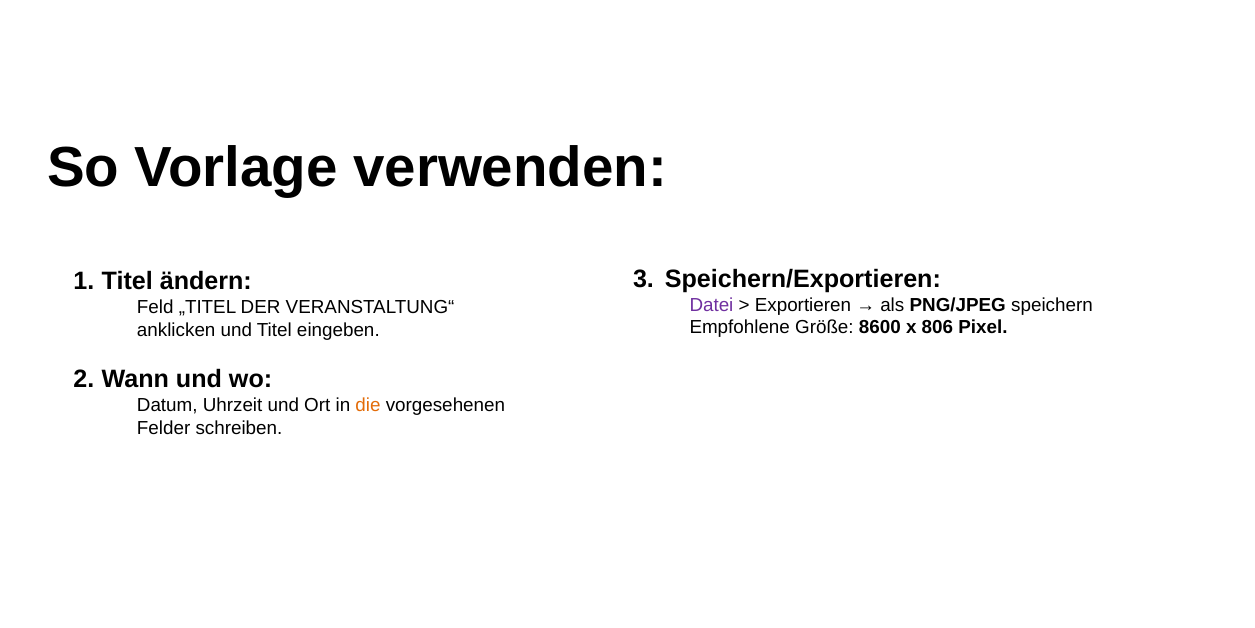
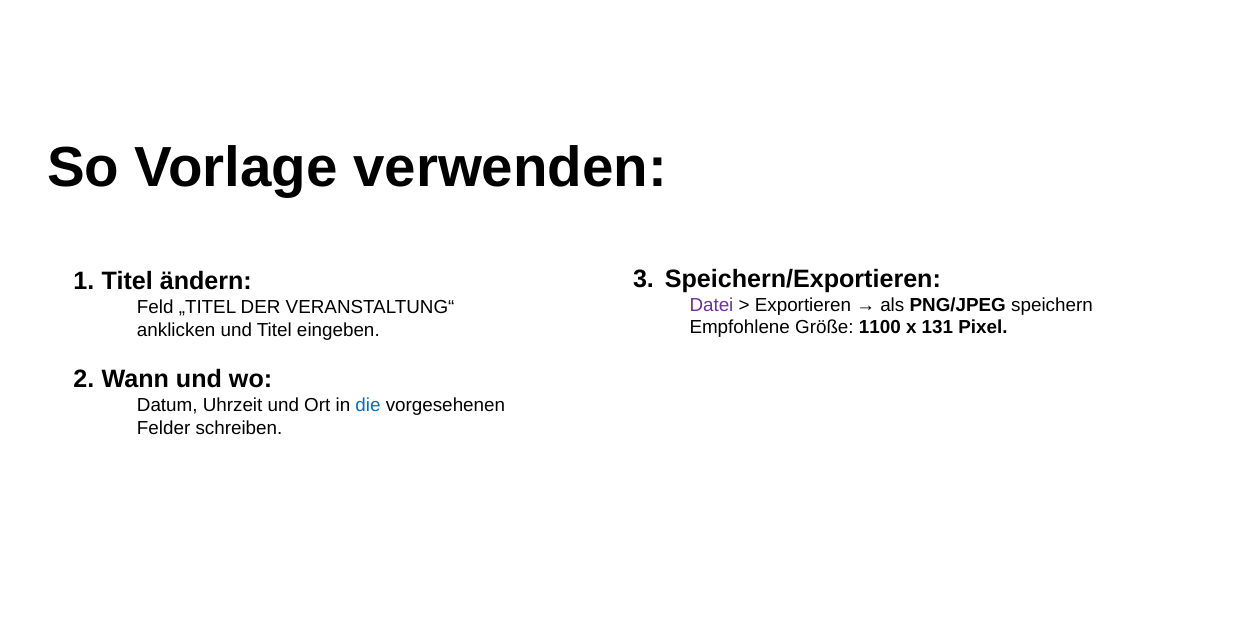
8600: 8600 -> 1100 (880, 327)
806: 806 -> 131 (937, 327)
die colour: orange -> blue (368, 405)
